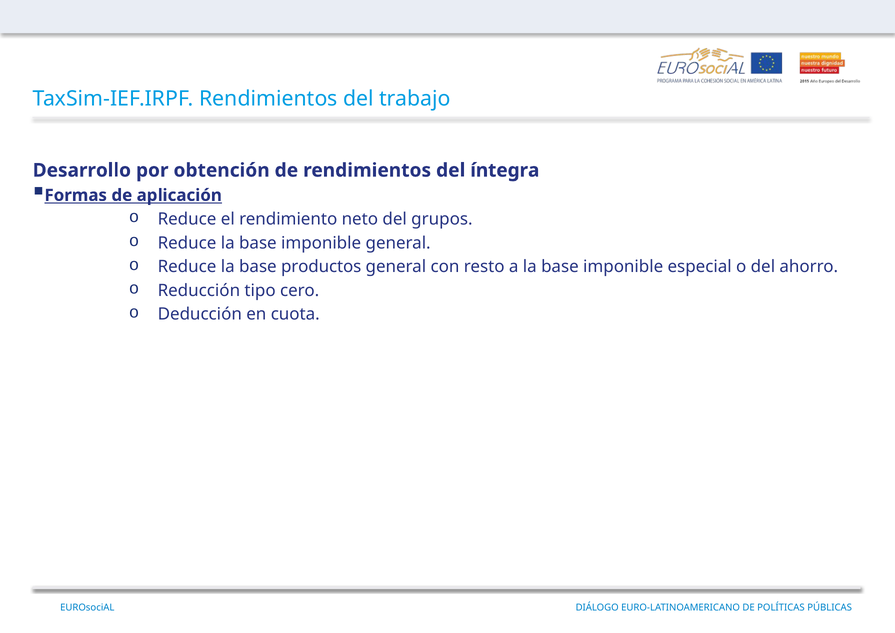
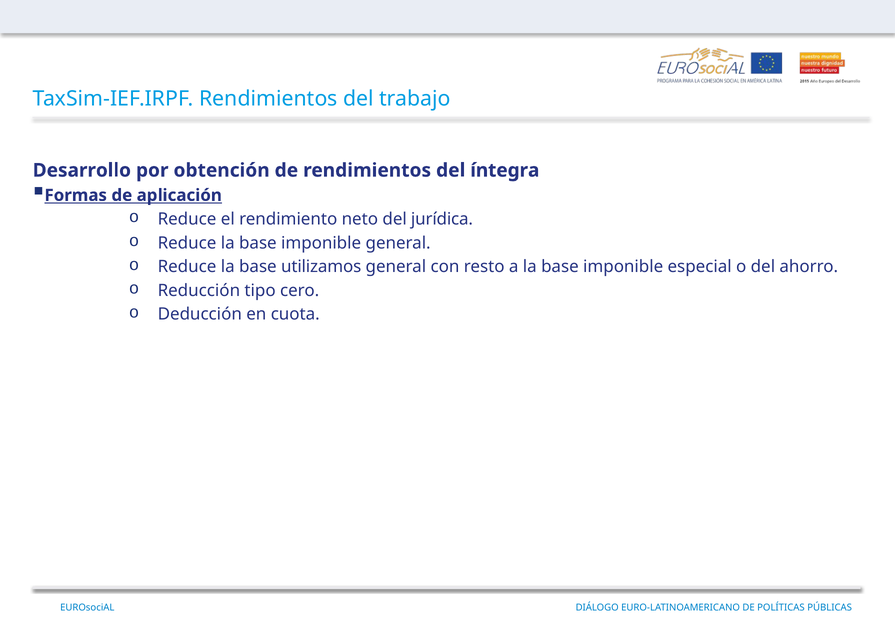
grupos: grupos -> jurídica (442, 219)
productos: productos -> utilizamos (321, 267)
